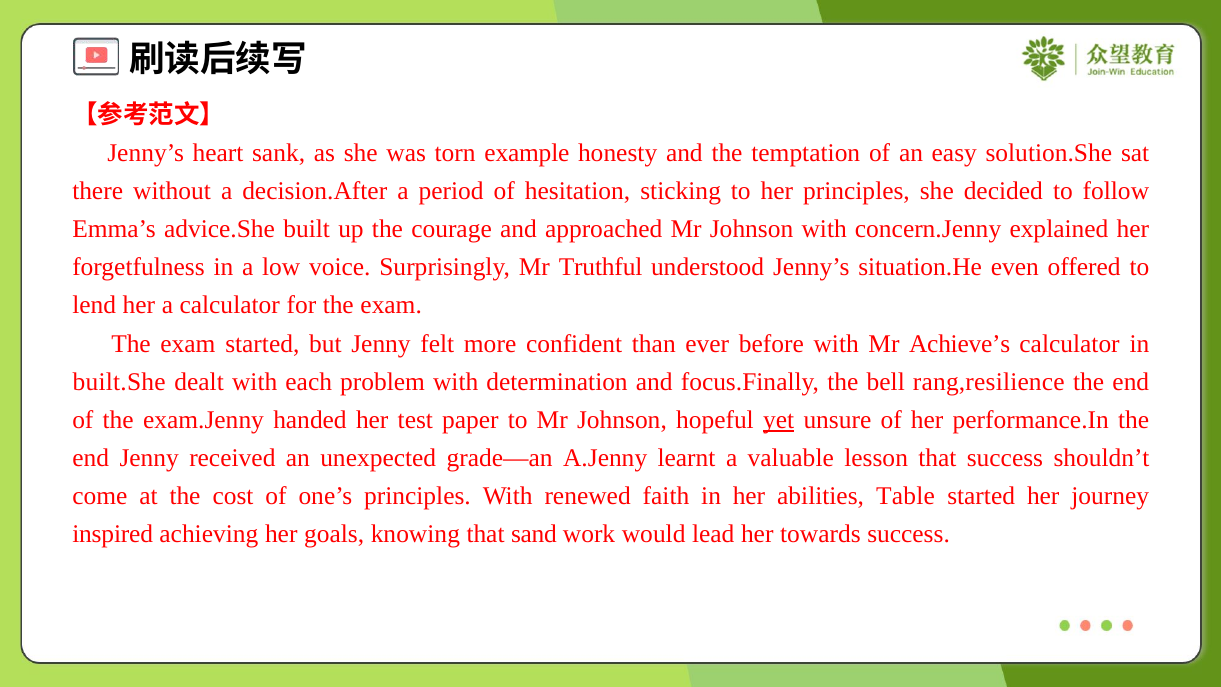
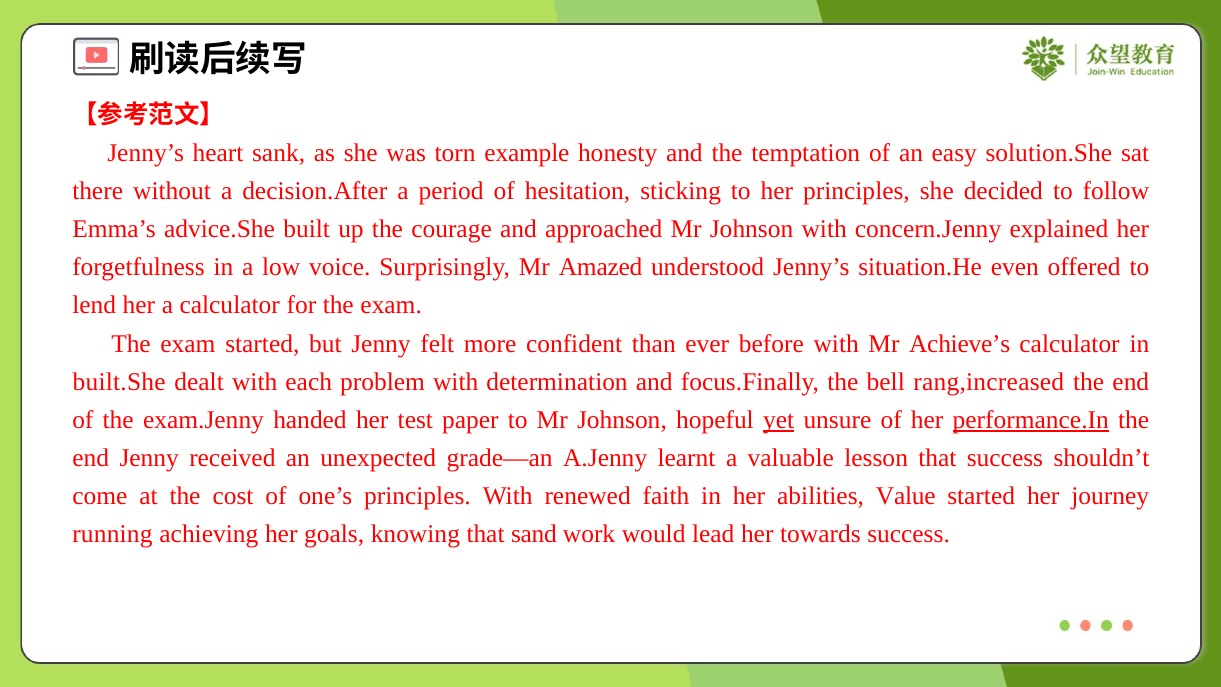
Truthful: Truthful -> Amazed (601, 267)
rang,resilience: rang,resilience -> rang,increased (989, 382)
performance.In underline: none -> present (1031, 420)
Table: Table -> Value (906, 496)
inspired: inspired -> running (112, 534)
